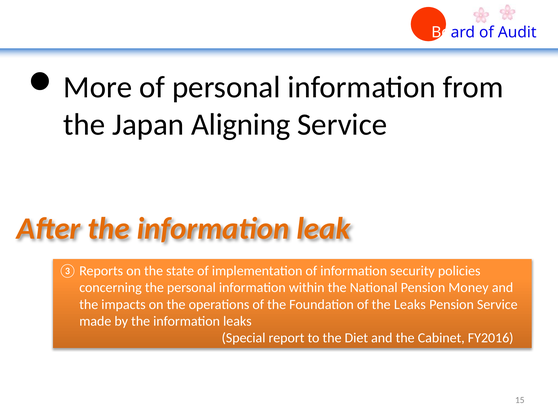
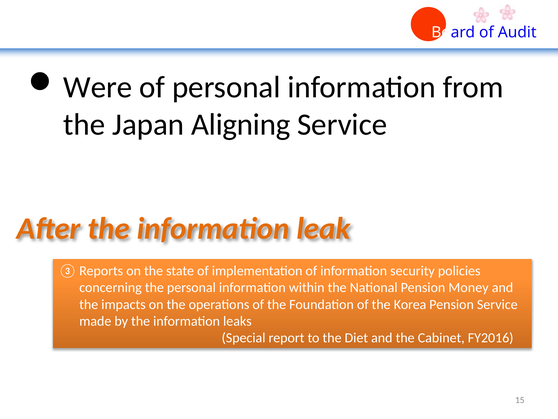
More: More -> Were (98, 87)
the Leaks: Leaks -> Korea (410, 304)
